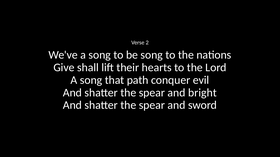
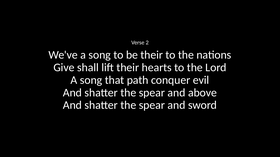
be song: song -> their (152, 55)
bright: bright -> above (202, 93)
